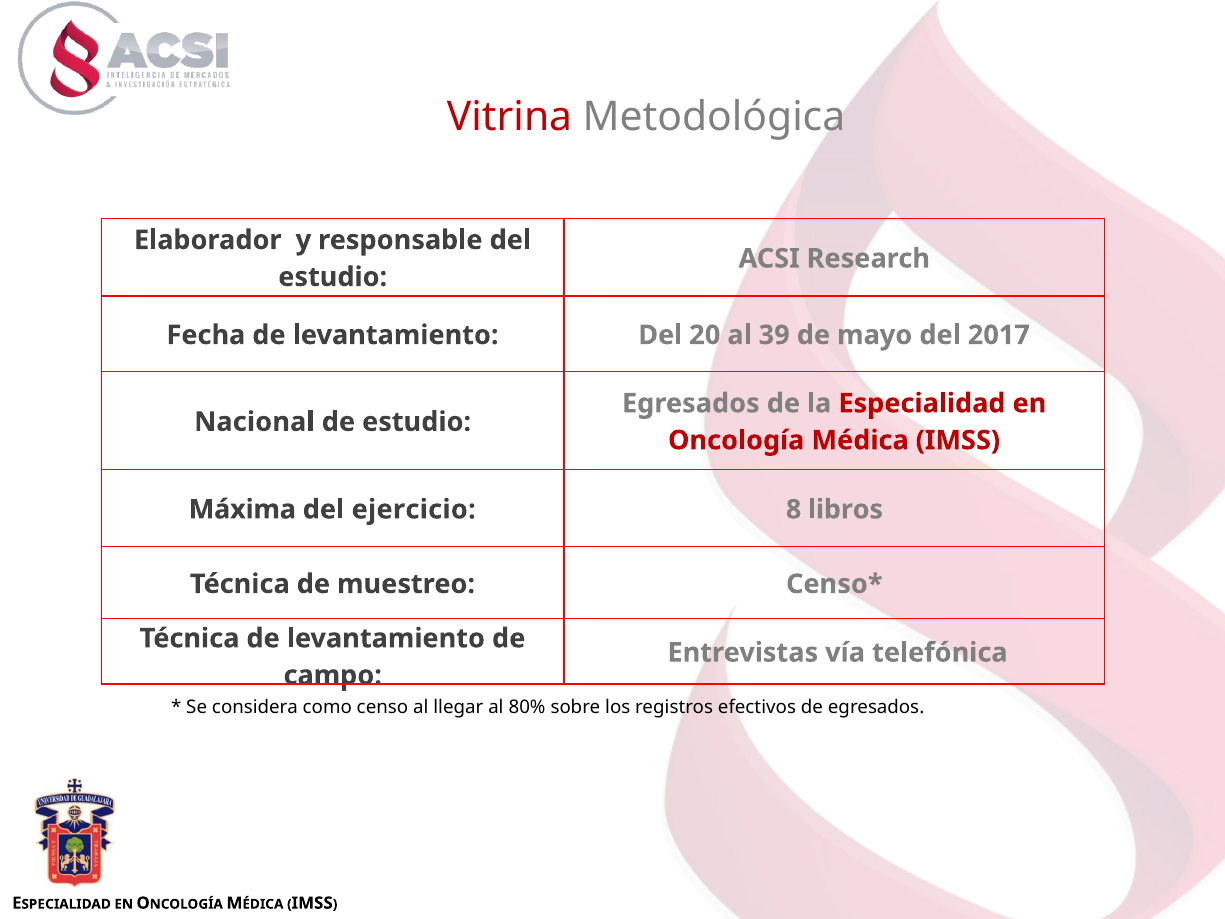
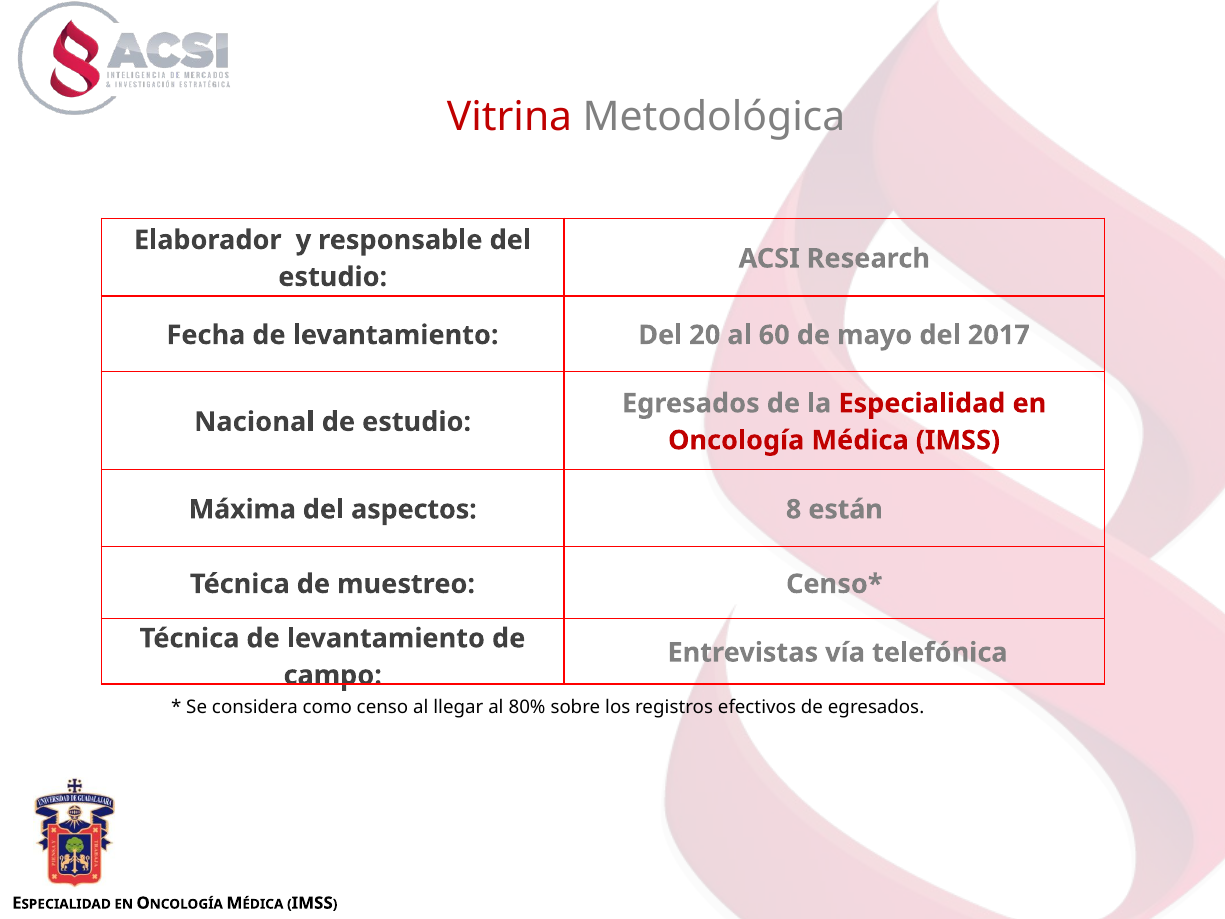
39: 39 -> 60 (774, 335)
ejercicio: ejercicio -> aspectos (414, 509)
libros: libros -> están (846, 509)
